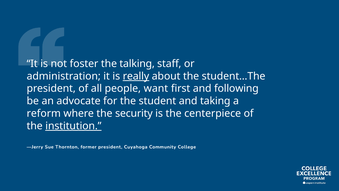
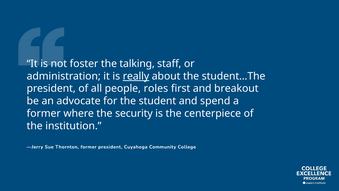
want: want -> roles (156, 88)
following: following -> breakout (236, 88)
taking: taking -> spend (215, 101)
reform: reform -> former (44, 113)
institution underline: present -> none (73, 126)
